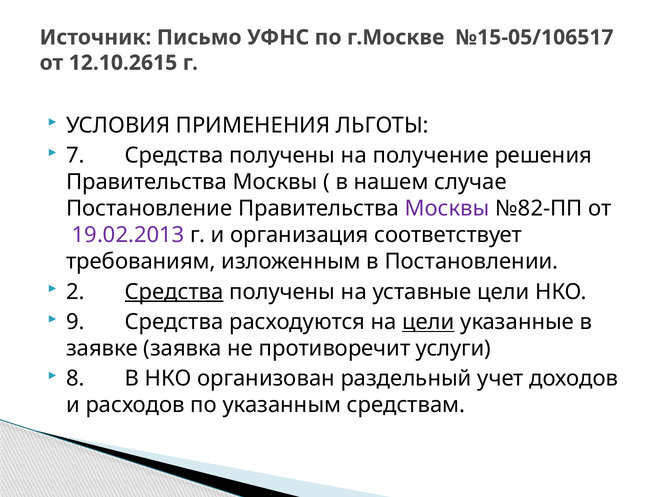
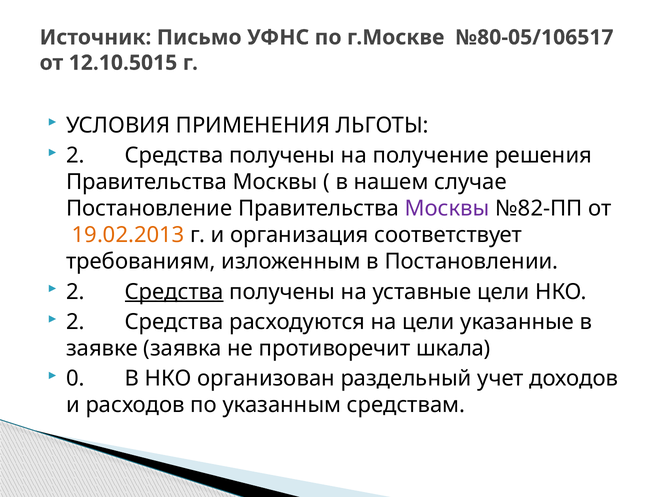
№15-05/106517: №15-05/106517 -> №80-05/106517 (534, 37)
12.10.2615: 12.10.2615 -> 12.10.5015 (123, 63)
7: 7 -> 2 (75, 155)
19.02.2013 colour: purple -> orange (128, 235)
9: 9 -> 2 (75, 322)
цели underline: present -> none (428, 322)
услуги: услуги -> шкала (453, 348)
8: 8 -> 0 (75, 378)
